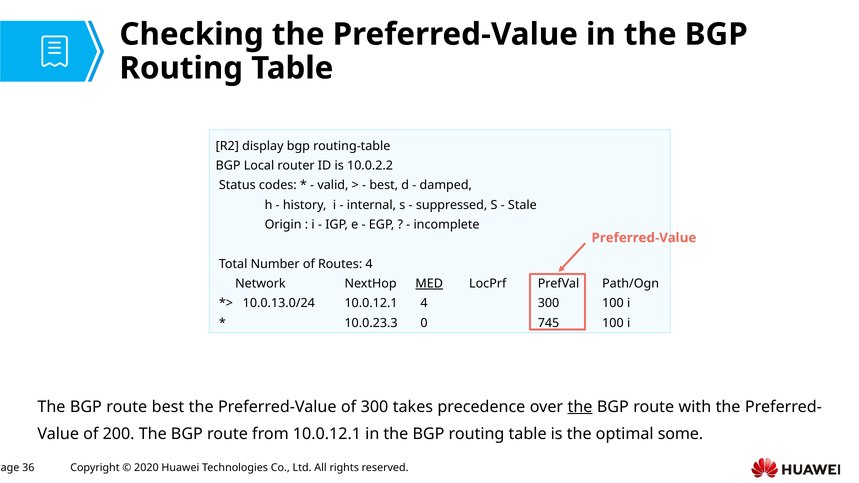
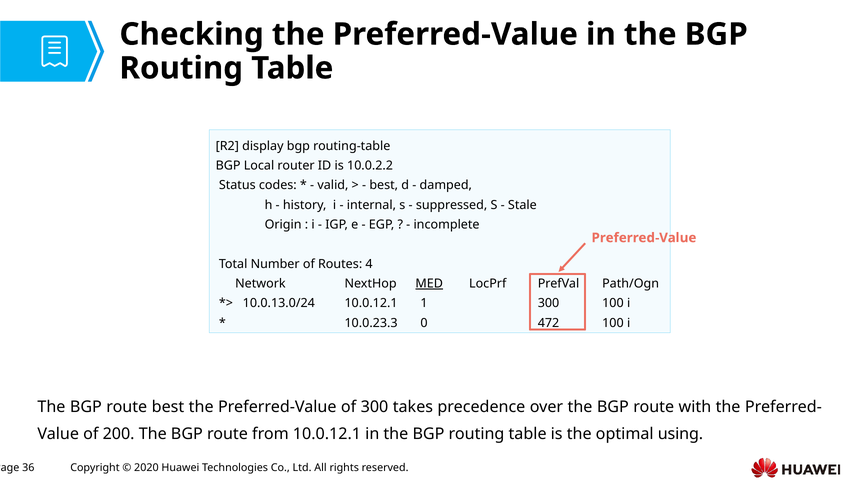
10.0.12.1 4: 4 -> 1 (424, 303)
745: 745 -> 472 (549, 323)
the underline: present -> none (580, 407)
some: some -> using (680, 434)
